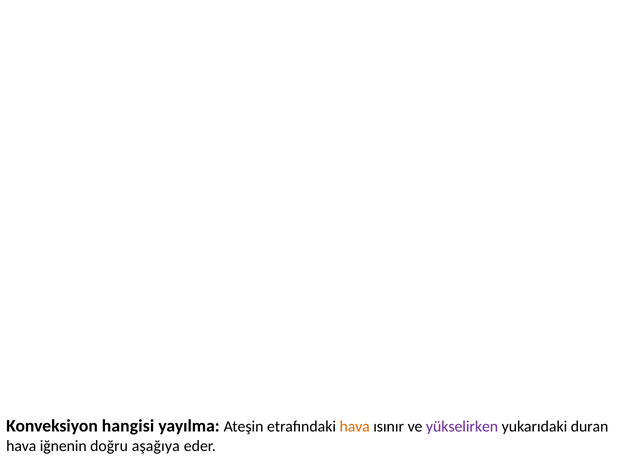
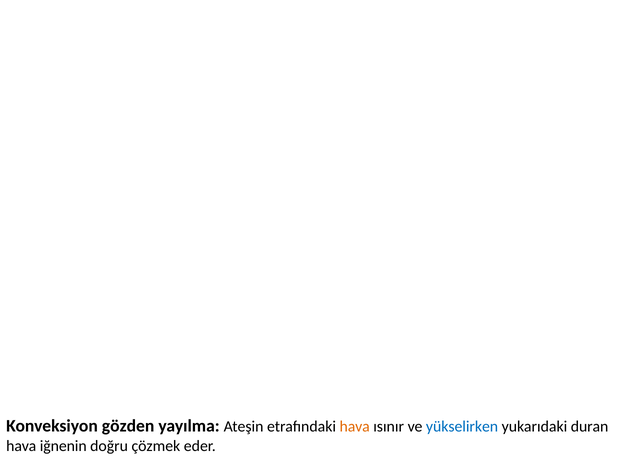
hangisi: hangisi -> gözden (128, 426)
yükselirken colour: purple -> blue (462, 427)
aşağıya: aşağıya -> çözmek (156, 446)
